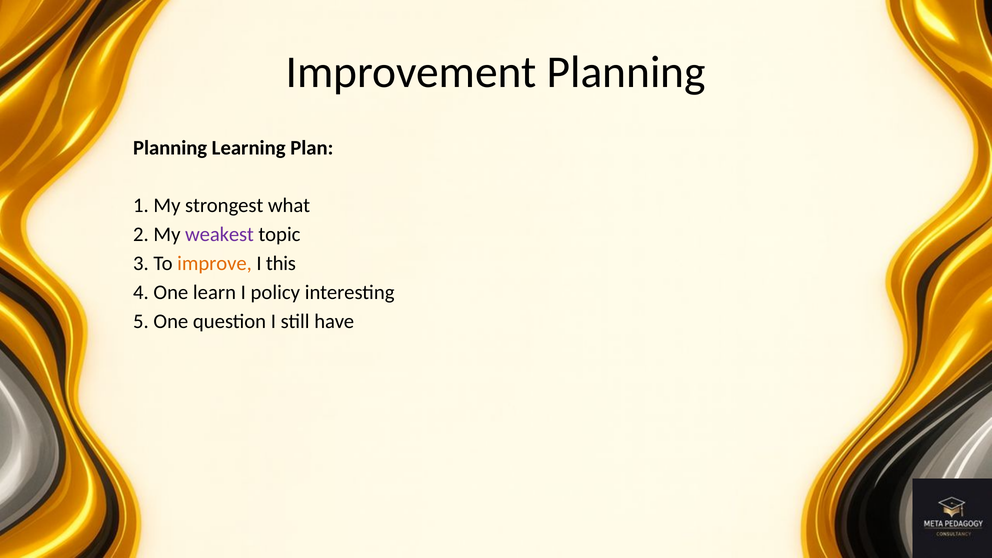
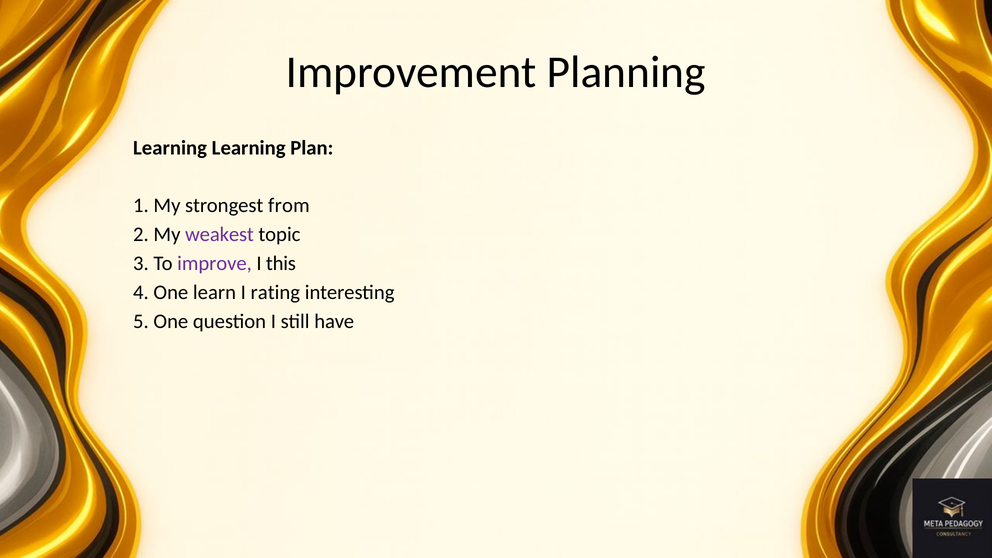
Planning: Planning -> Learning (170, 148)
what: what -> from (289, 206)
improve colour: orange -> purple (215, 264)
policy: policy -> rating (275, 292)
